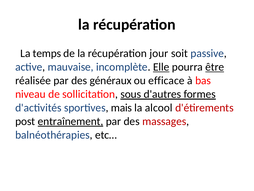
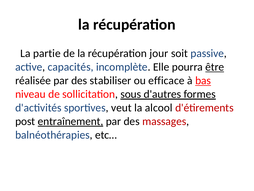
temps: temps -> partie (47, 53)
mauvaise: mauvaise -> capacités (71, 67)
Elle underline: present -> none (161, 67)
généraux: généraux -> stabiliser (111, 80)
bas underline: none -> present (203, 80)
mais: mais -> veut (121, 107)
